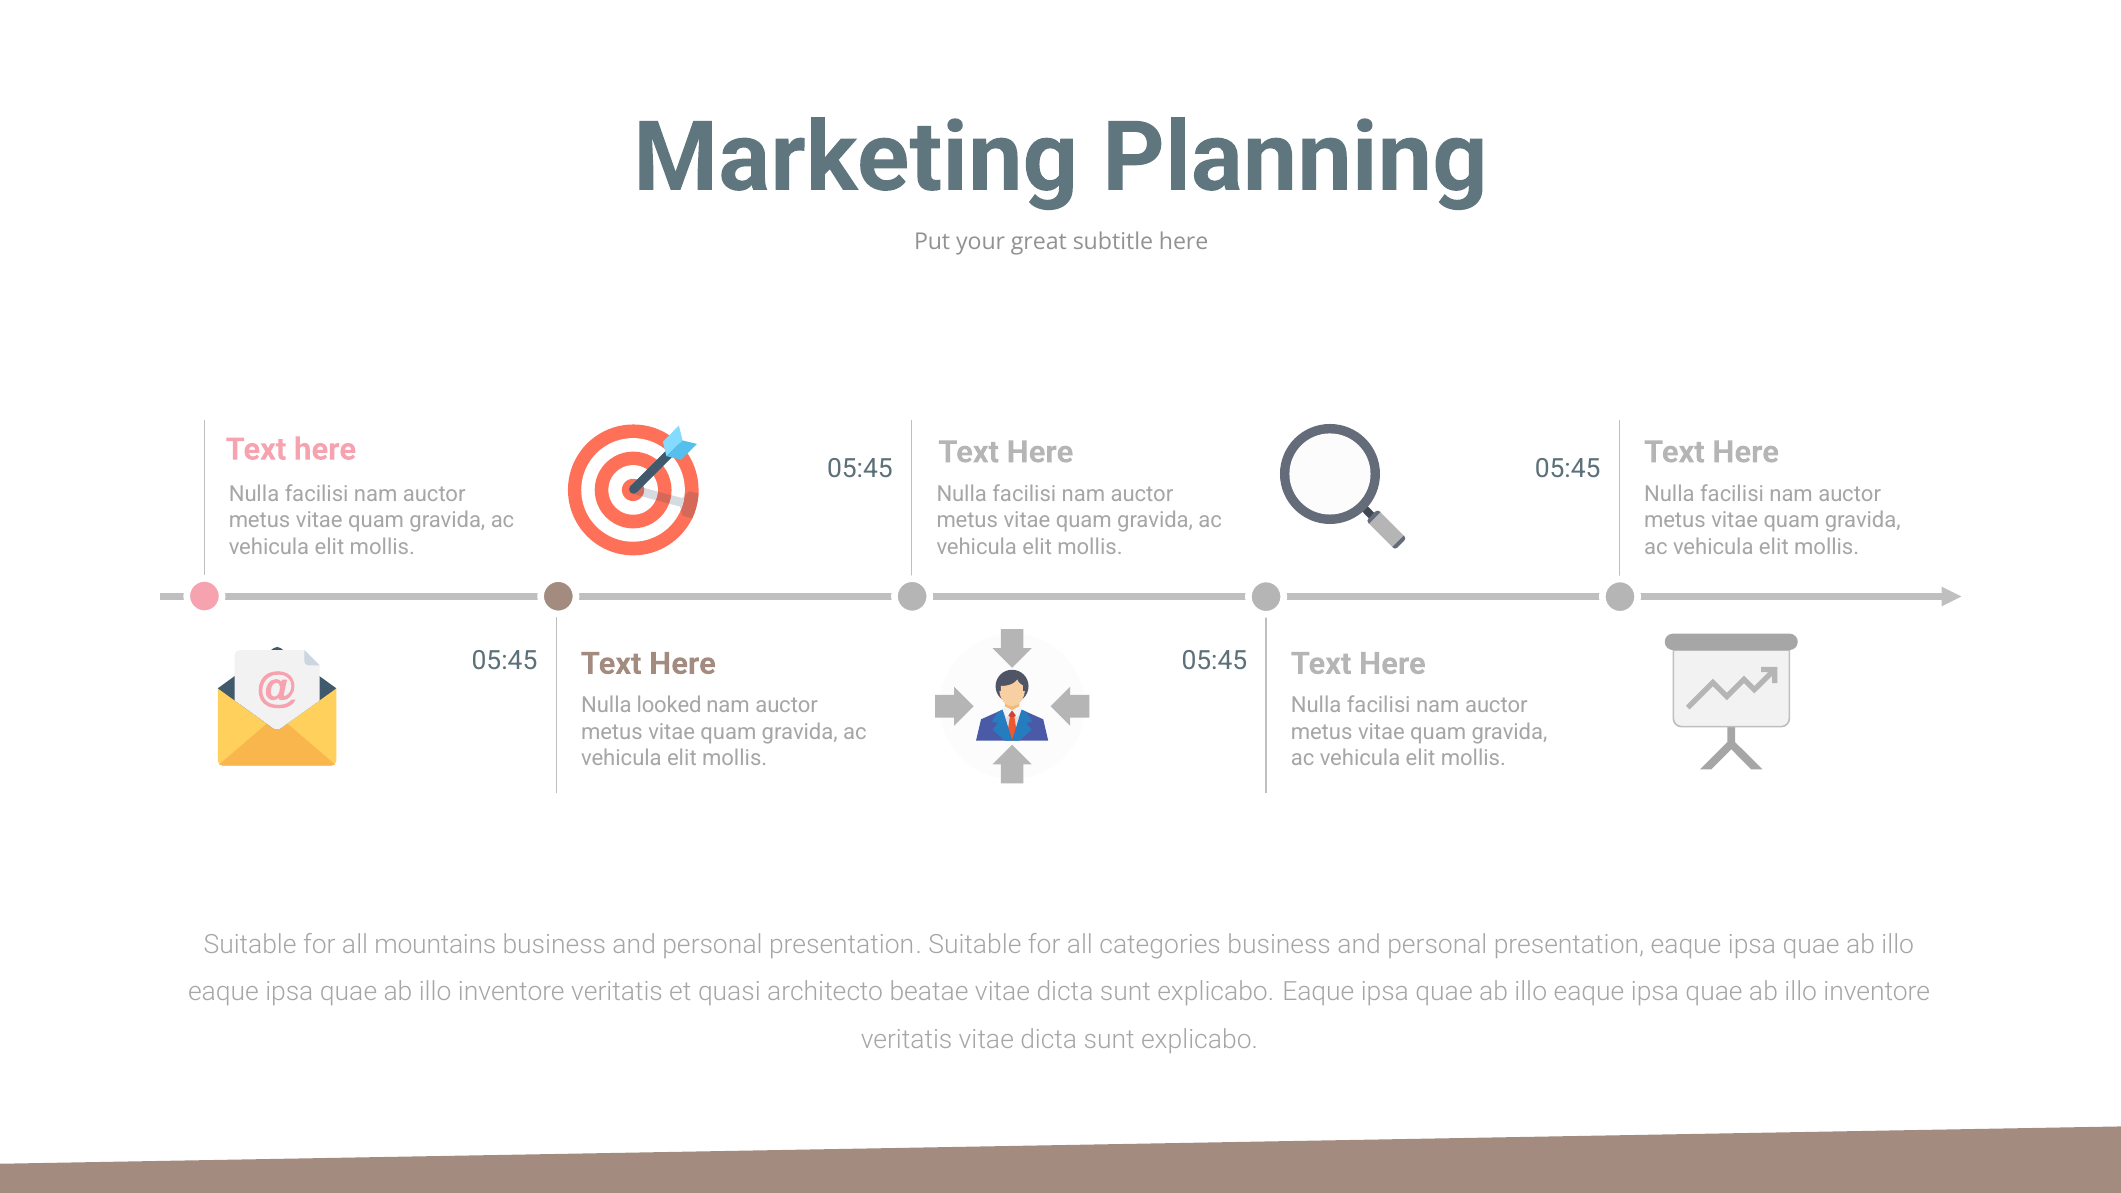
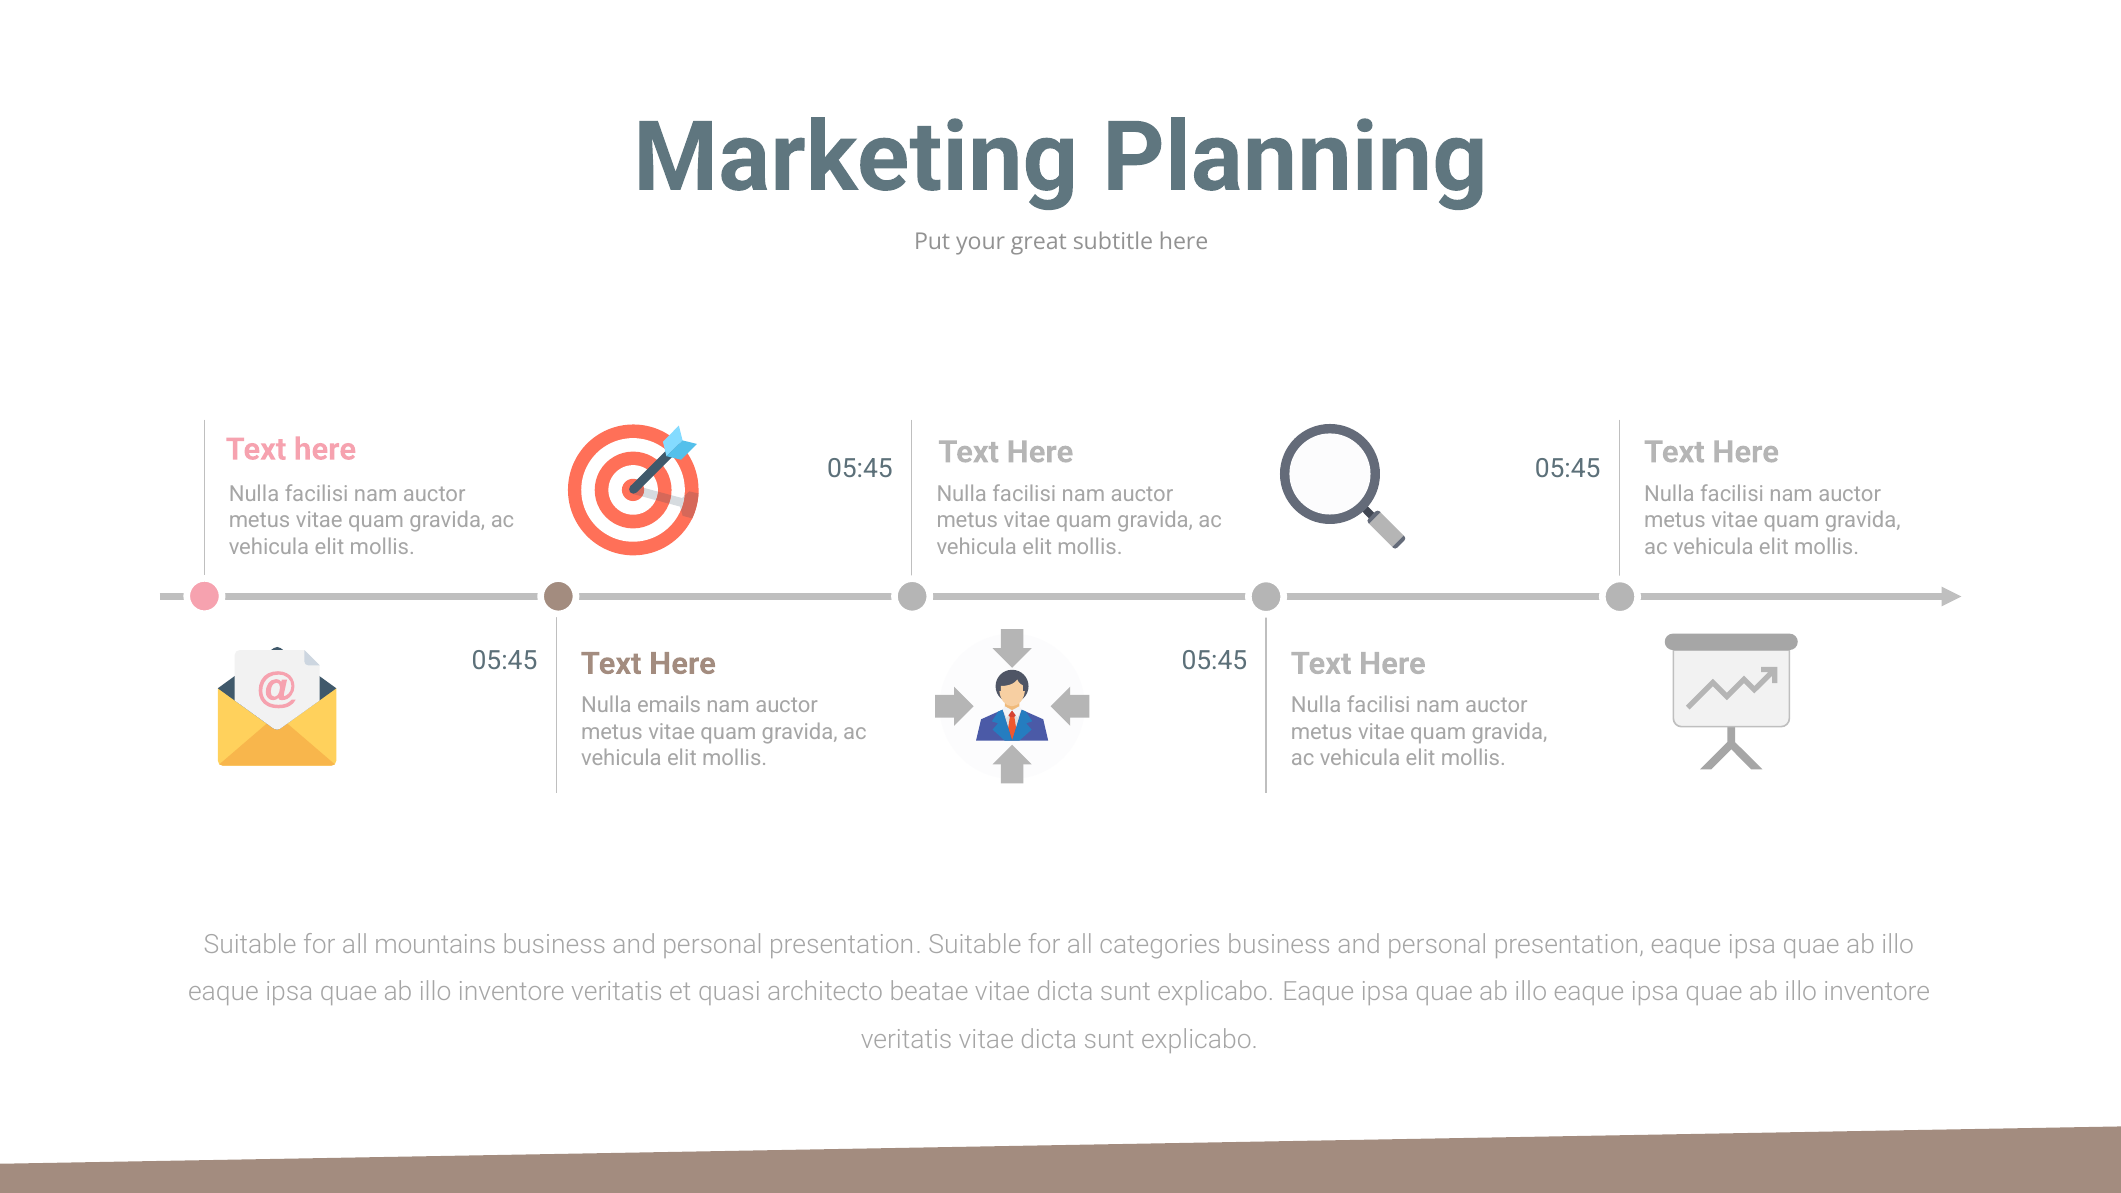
looked: looked -> emails (669, 706)
